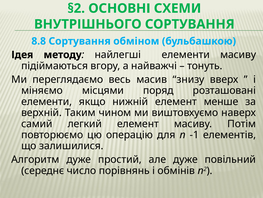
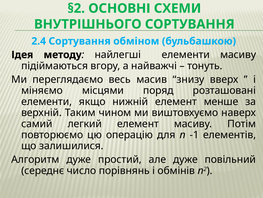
8.8: 8.8 -> 2.4 (39, 41)
